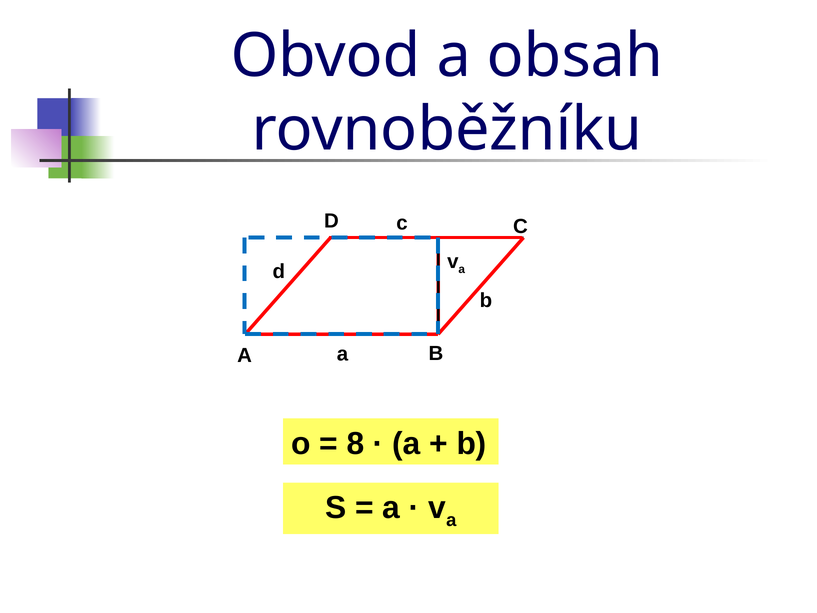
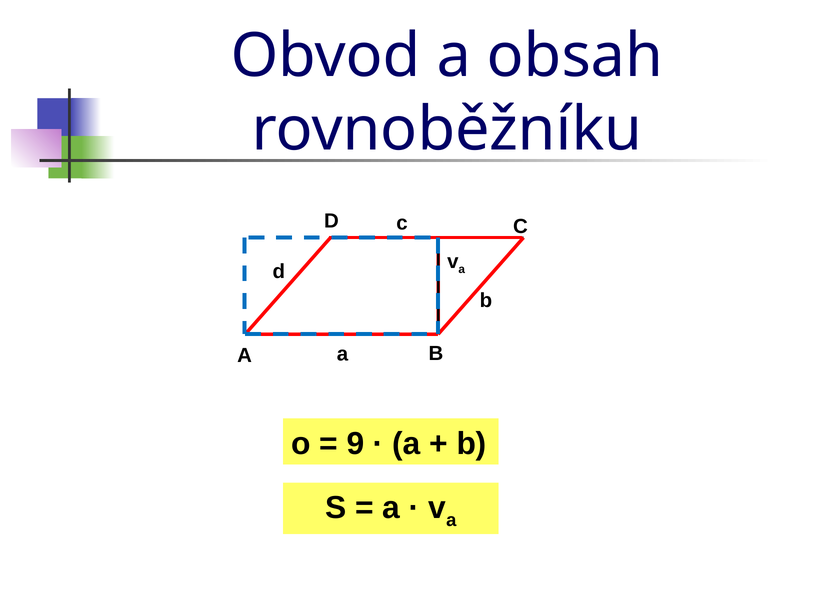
8: 8 -> 9 (355, 443)
